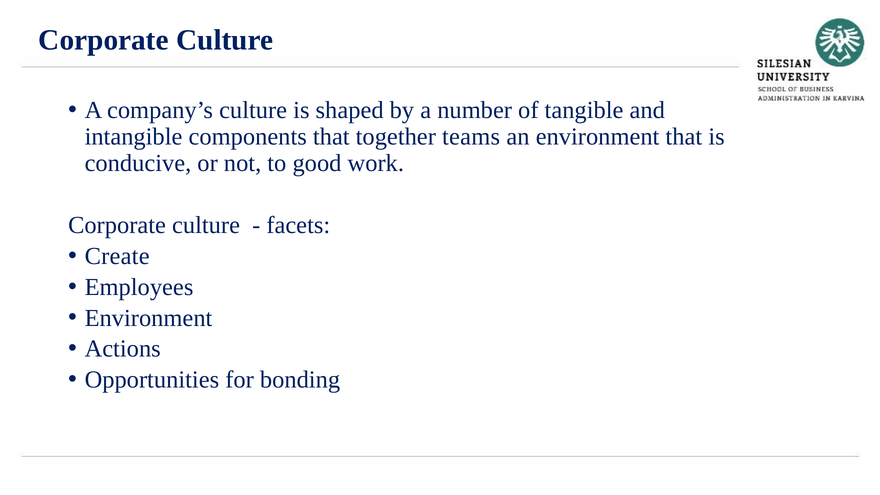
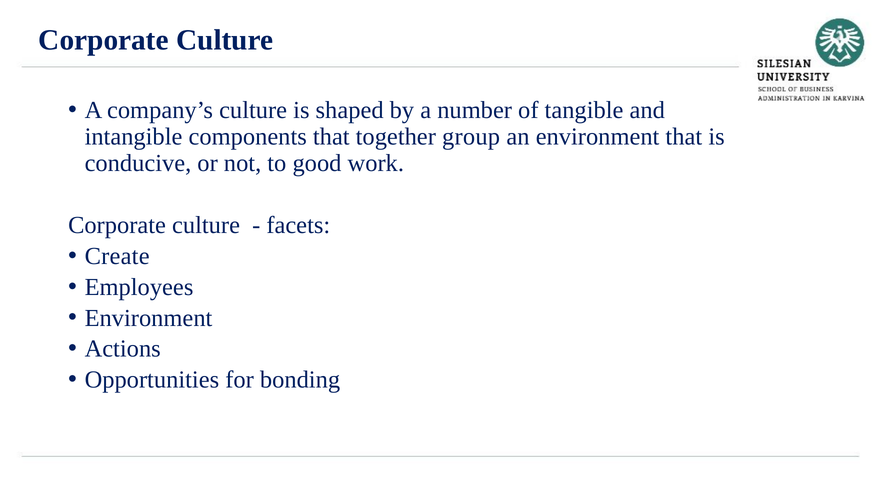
teams: teams -> group (471, 137)
